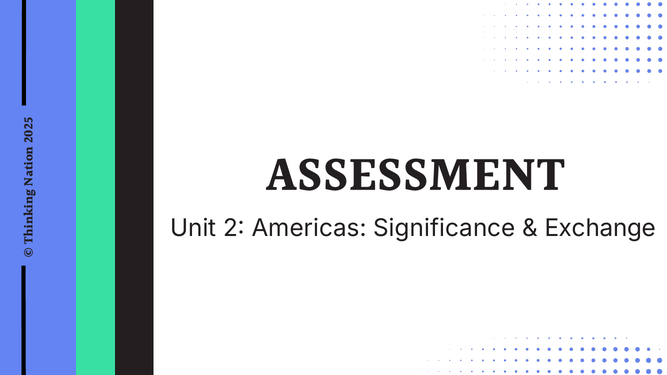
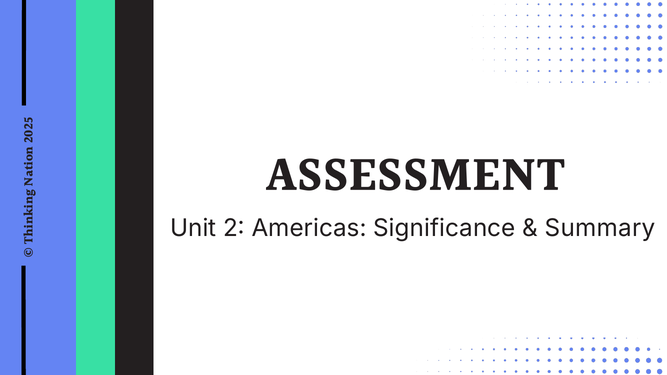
Exchange: Exchange -> Summary (600, 229)
